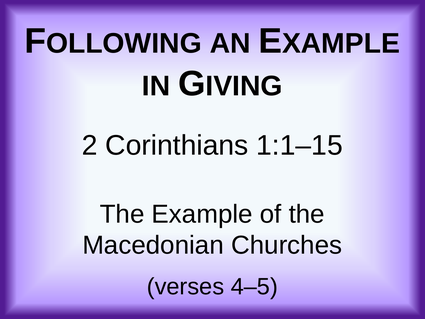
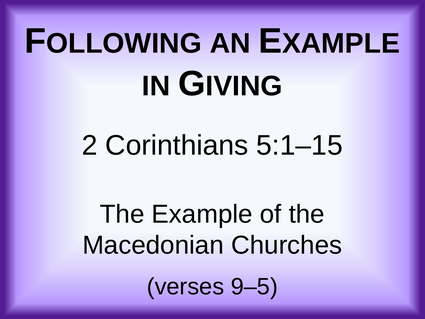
1:1–15: 1:1–15 -> 5:1–15 (299, 145)
4–5: 4–5 -> 9–5 (254, 287)
